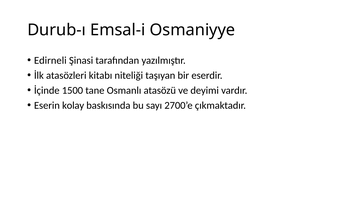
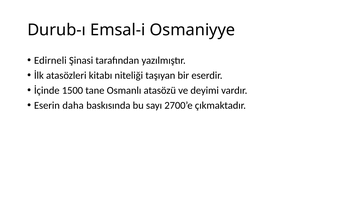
kolay: kolay -> daha (73, 106)
